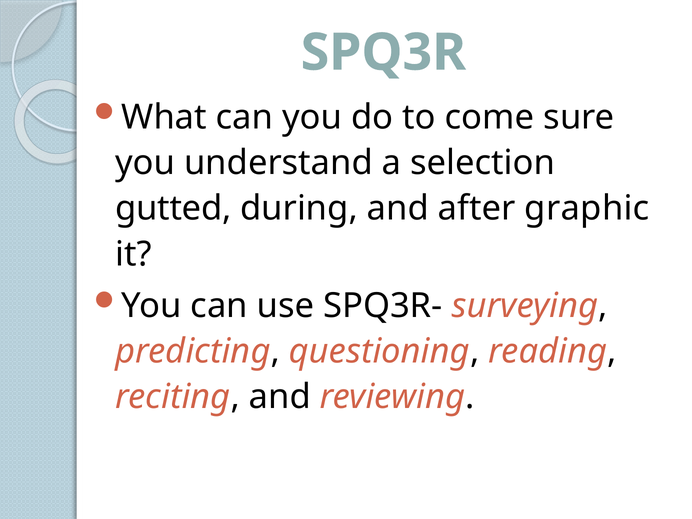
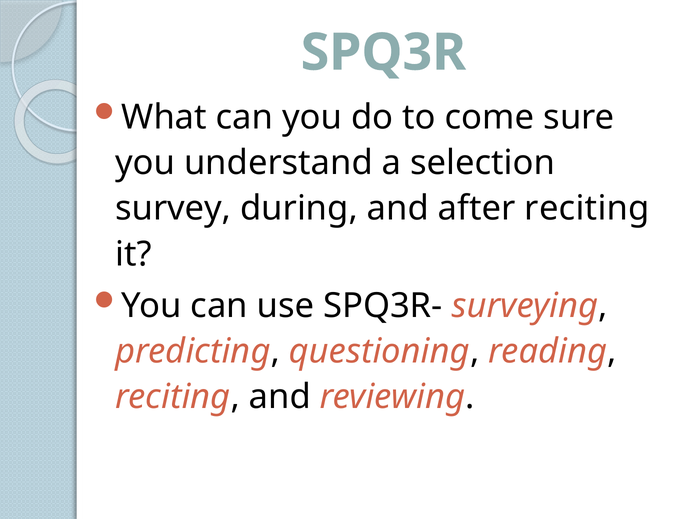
gutted: gutted -> survey (173, 209)
after graphic: graphic -> reciting (587, 209)
